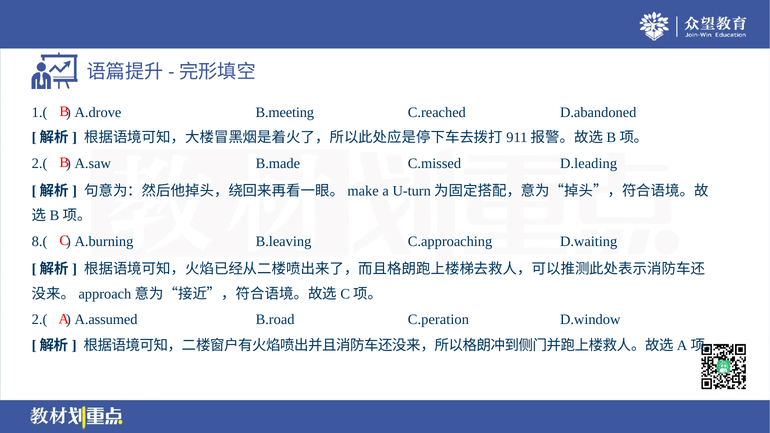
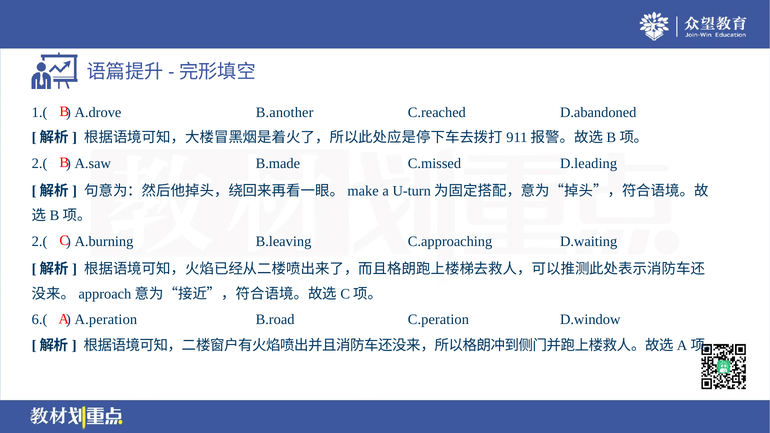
B.meeting: B.meeting -> B.another (285, 113)
8.(: 8.( -> 2.( (40, 242)
2.(: 2.( -> 6.( (40, 320)
A.assumed: A.assumed -> A.peration (106, 320)
